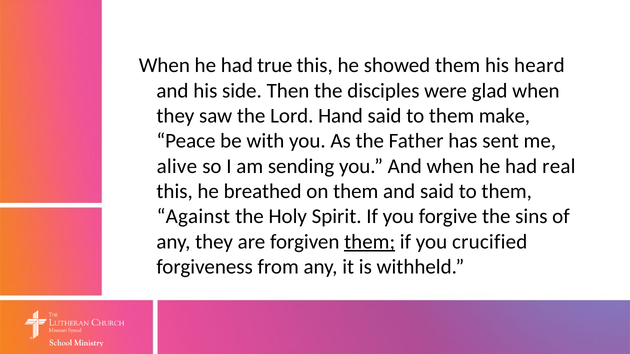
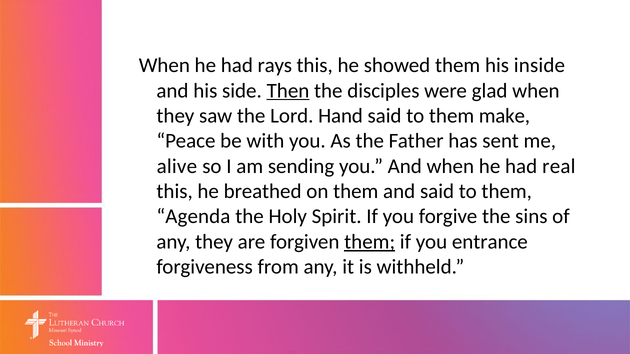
true: true -> rays (275, 65)
heard: heard -> inside (539, 65)
Then underline: none -> present (288, 91)
Against: Against -> Agenda (193, 217)
crucified: crucified -> entrance (490, 242)
